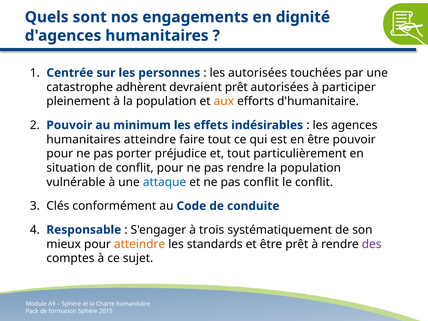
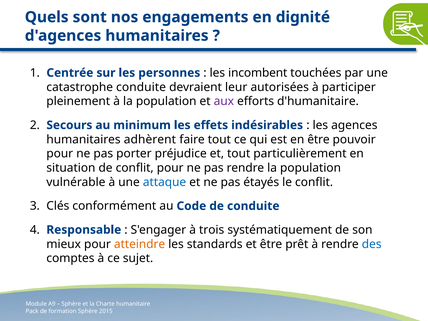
les autorisées: autorisées -> incombent (258, 73)
catastrophe adhèrent: adhèrent -> conduite (141, 87)
devraient prêt: prêt -> leur (236, 87)
aux colour: orange -> purple (224, 101)
2 Pouvoir: Pouvoir -> Secours (69, 125)
humanitaires atteindre: atteindre -> adhèrent (150, 139)
pas conflit: conflit -> étayés (261, 182)
des colour: purple -> blue (372, 244)
